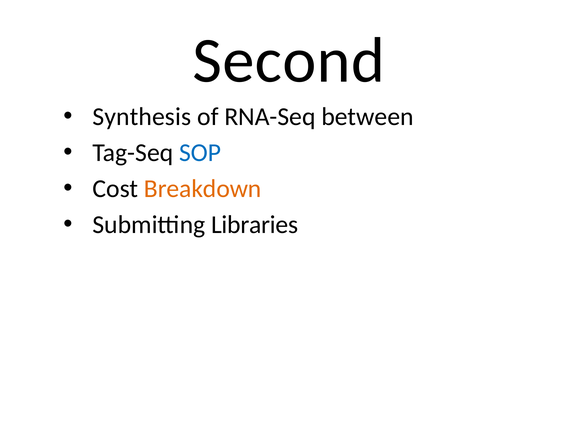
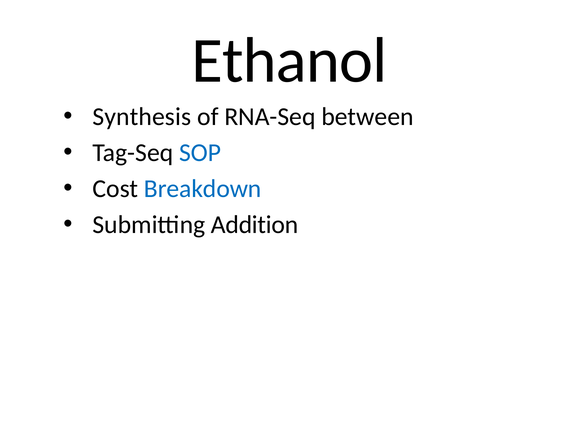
Second: Second -> Ethanol (289, 61)
Breakdown colour: orange -> blue (203, 188)
Libraries: Libraries -> Addition (255, 224)
